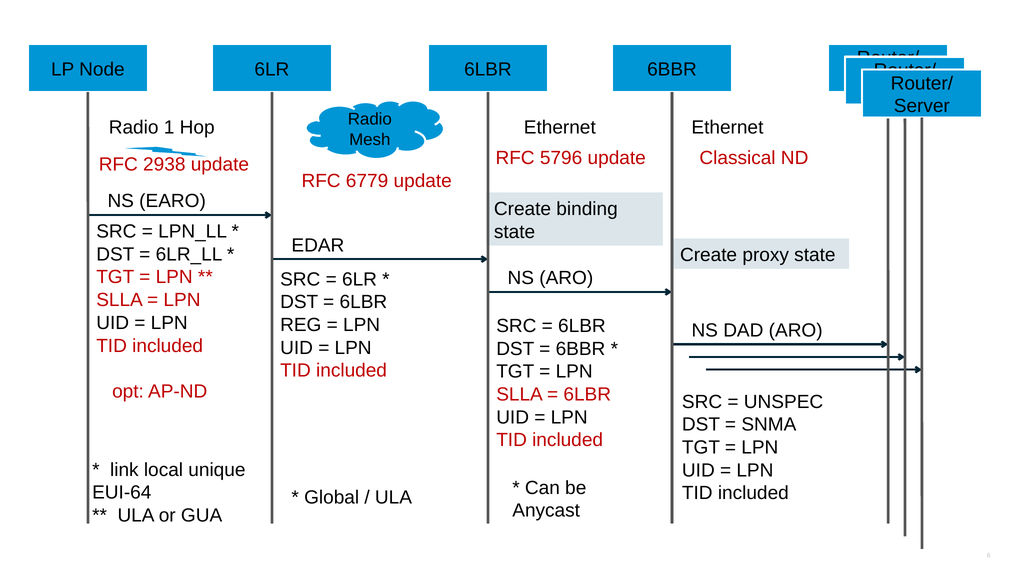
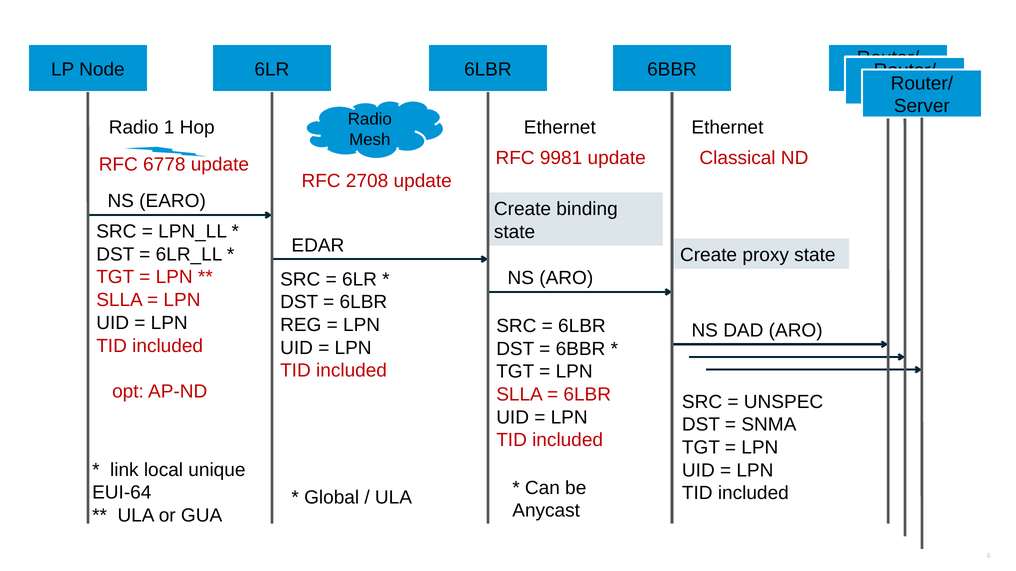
2938: 2938 -> 6778 (164, 165)
5796: 5796 -> 9981 (561, 158)
6779: 6779 -> 2708 (367, 181)
